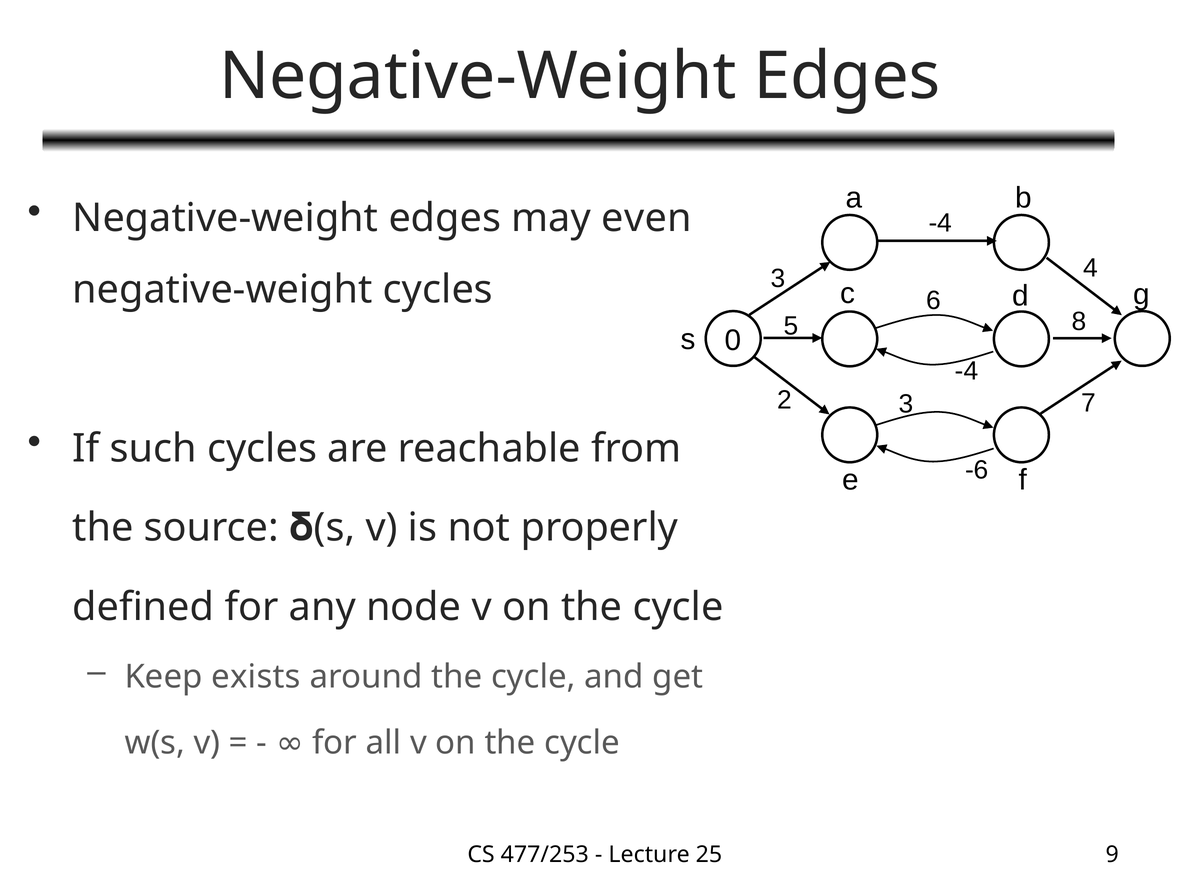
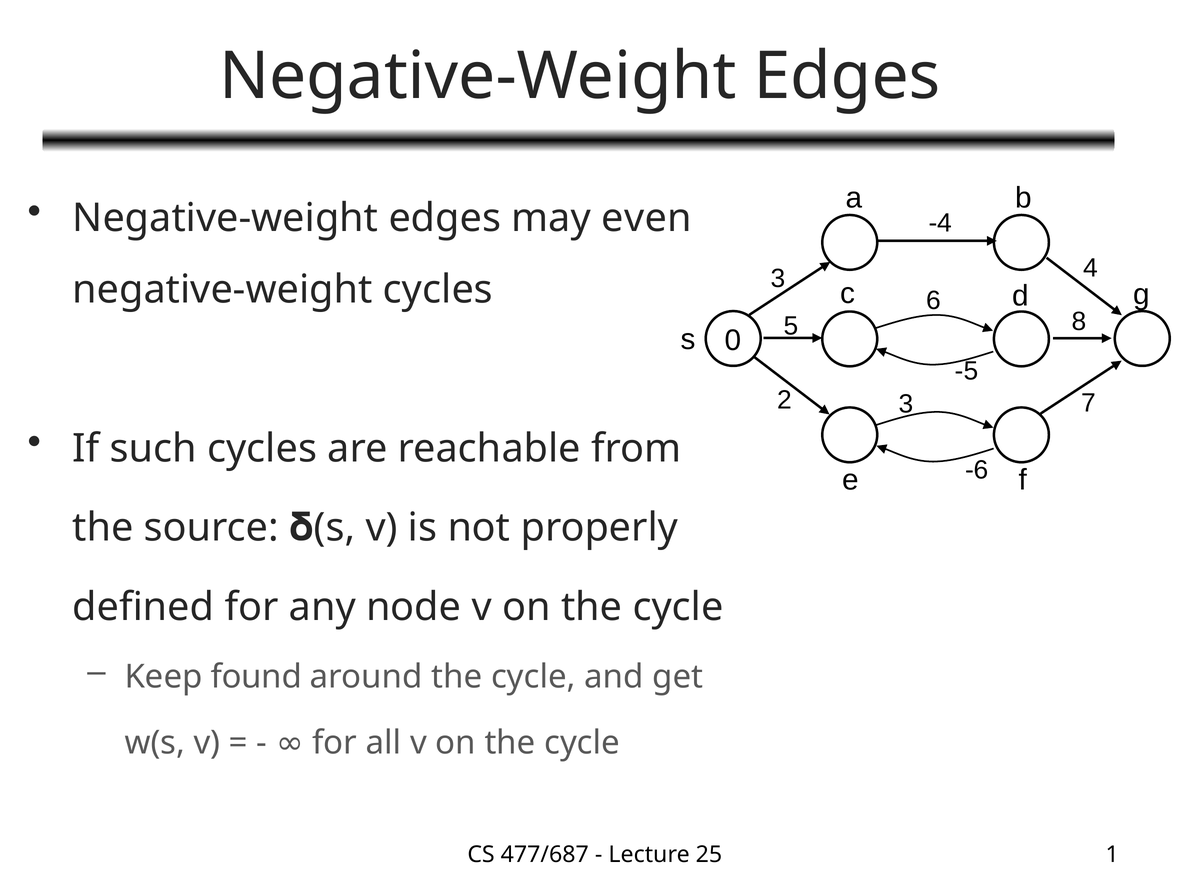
-4: -4 -> -5 (967, 371)
exists: exists -> found (256, 676)
477/253: 477/253 -> 477/687 (545, 854)
9: 9 -> 1 (1112, 854)
